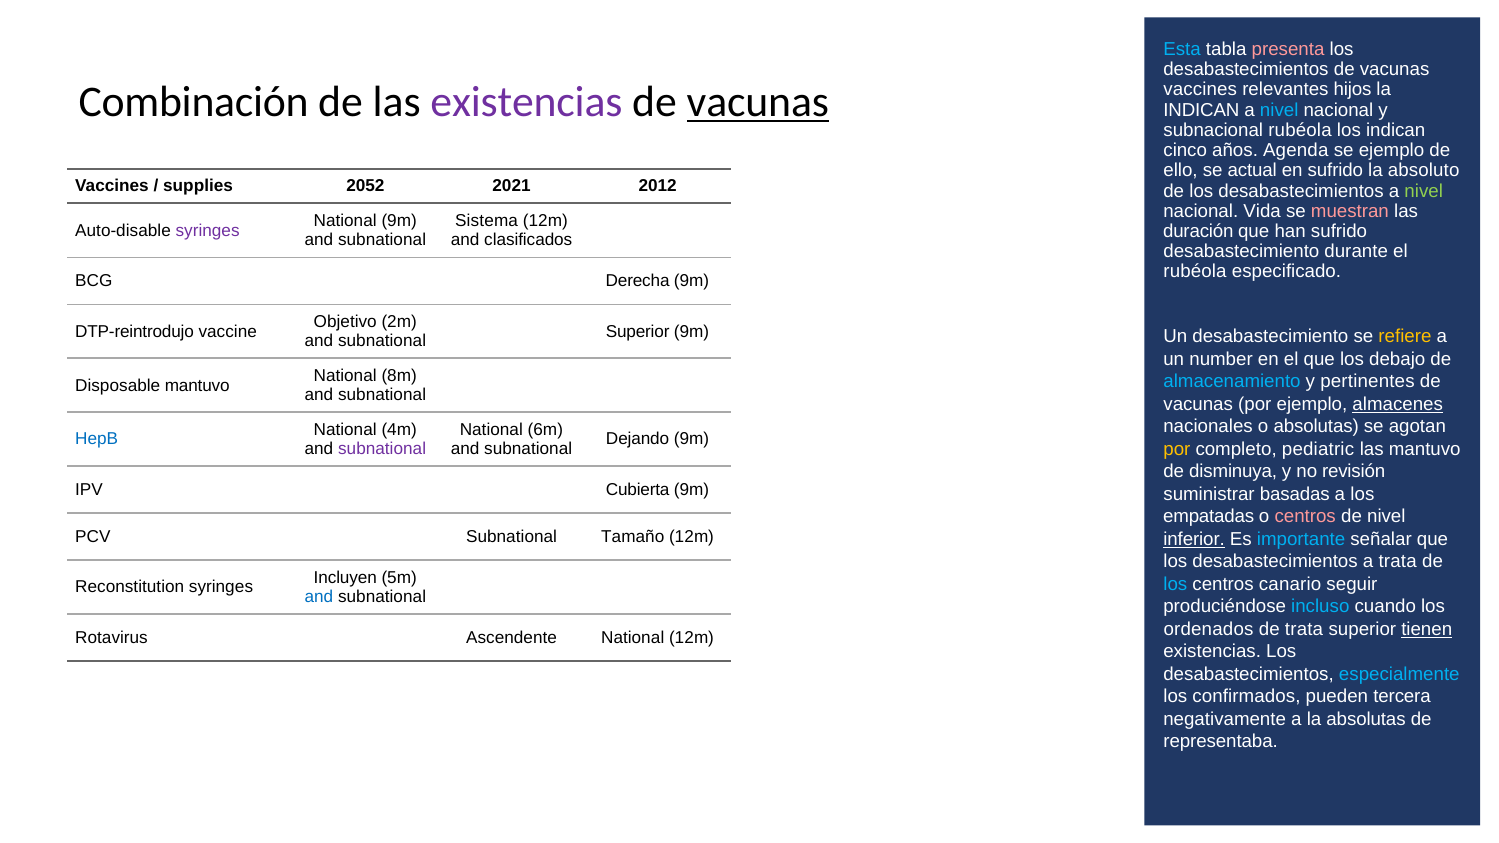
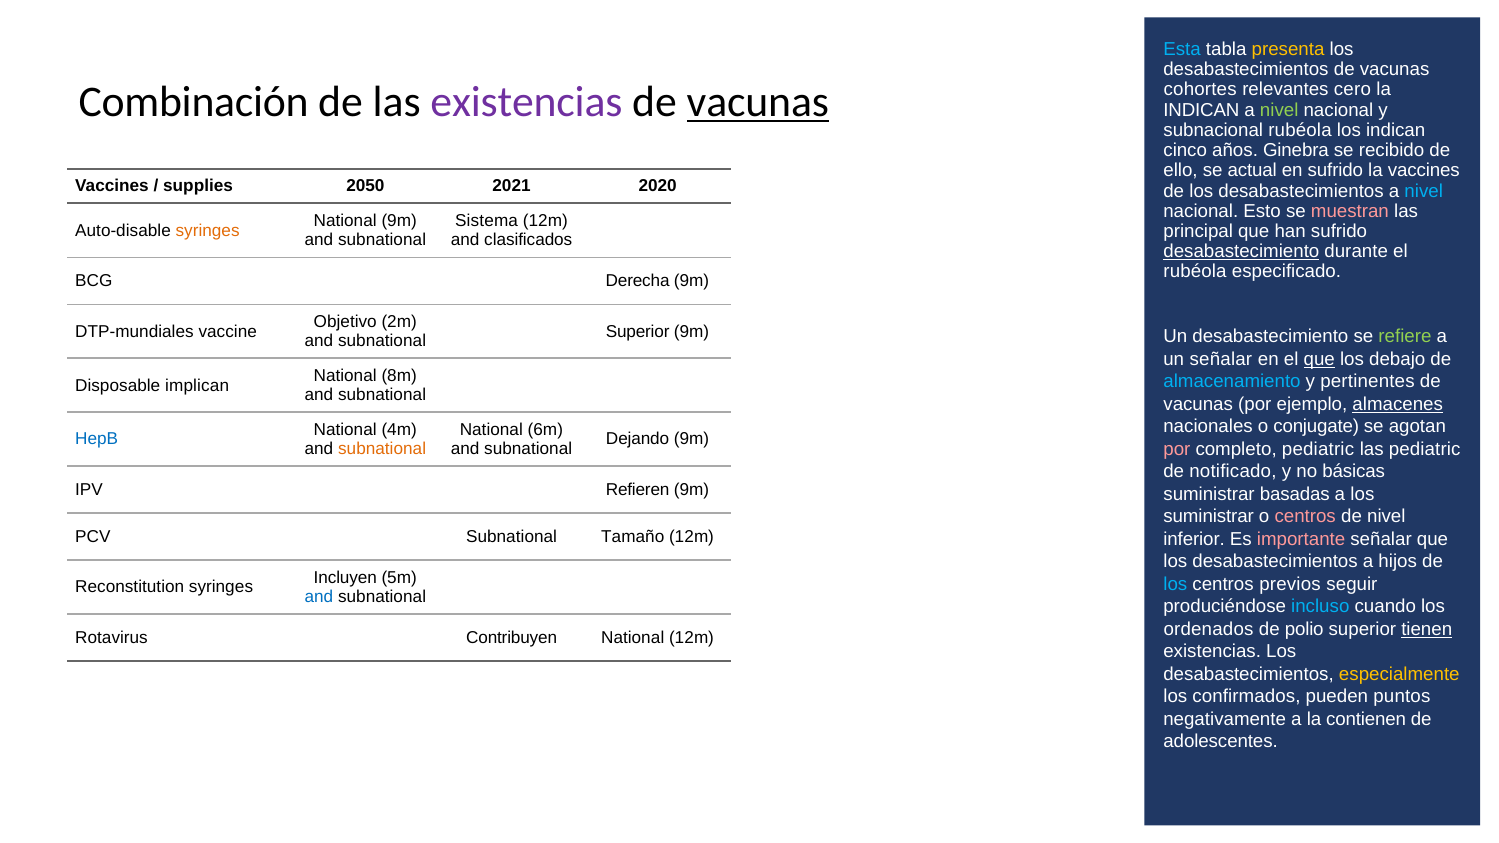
presenta colour: pink -> yellow (1288, 49)
vaccines: vaccines -> cohortes (1200, 90)
hijos: hijos -> cero (1352, 90)
nivel colour: light blue -> light green (1279, 110)
Agenda: Agenda -> Ginebra (1296, 150)
se ejemplo: ejemplo -> recibido (1392, 150)
la absoluto: absoluto -> vaccines (1424, 171)
2052: 2052 -> 2050 (365, 186)
2012: 2012 -> 2020 (658, 186)
nivel colour: light green -> light blue (1424, 191)
Vida: Vida -> Esto (1262, 211)
syringes colour: purple -> orange (208, 231)
duración: duración -> principal (1198, 231)
desabastecimiento underline: none -> present (1241, 252)
DTP-reintrodujo: DTP-reintrodujo -> DTP-mundiales (134, 332)
refiere colour: yellow -> light green (1405, 337)
un number: number -> señalar (1221, 359)
que underline: none -> present (1319, 359)
Disposable mantuvo: mantuvo -> implican (197, 385)
o absolutas: absolutas -> conjugate (1316, 427)
por colour: yellow -> pink (1177, 449)
las mantuvo: mantuvo -> pediatric (1425, 449)
subnational colour: purple -> orange (382, 449)
disminuya: disminuya -> notificado (1233, 472)
revisión: revisión -> básicas (1354, 472)
Cubierta: Cubierta -> Refieren (638, 490)
empatadas: empatadas -> suministrar (1209, 517)
inferior underline: present -> none (1194, 539)
importante colour: light blue -> pink (1301, 539)
a trata: trata -> hijos (1398, 562)
canario: canario -> previos (1290, 584)
de trata: trata -> polio (1304, 629)
Ascendente: Ascendente -> Contribuyen (512, 638)
especialmente colour: light blue -> yellow (1399, 674)
tercera: tercera -> puntos (1402, 697)
la absolutas: absolutas -> contienen (1366, 719)
representaba: representaba -> adolescentes (1221, 742)
